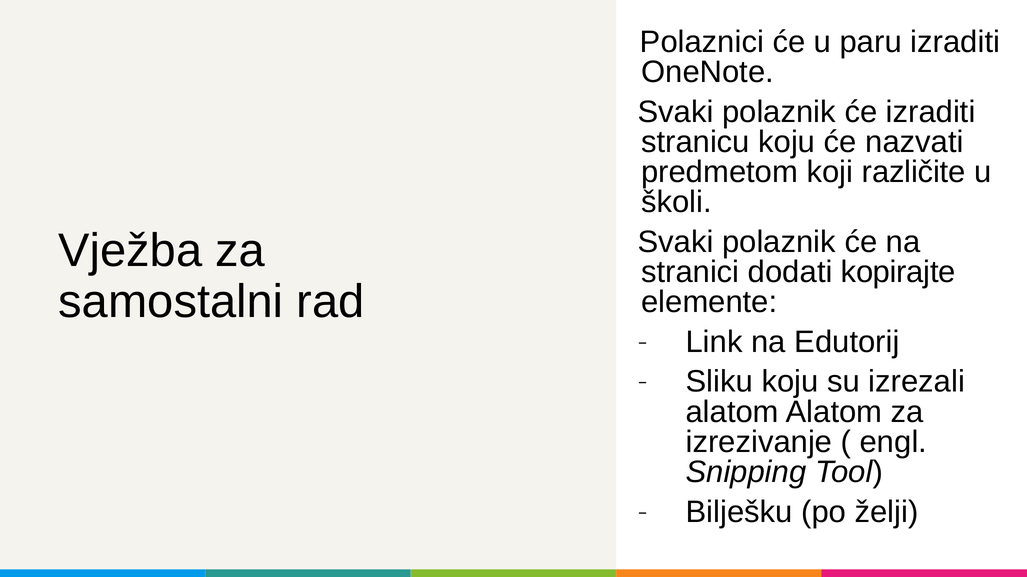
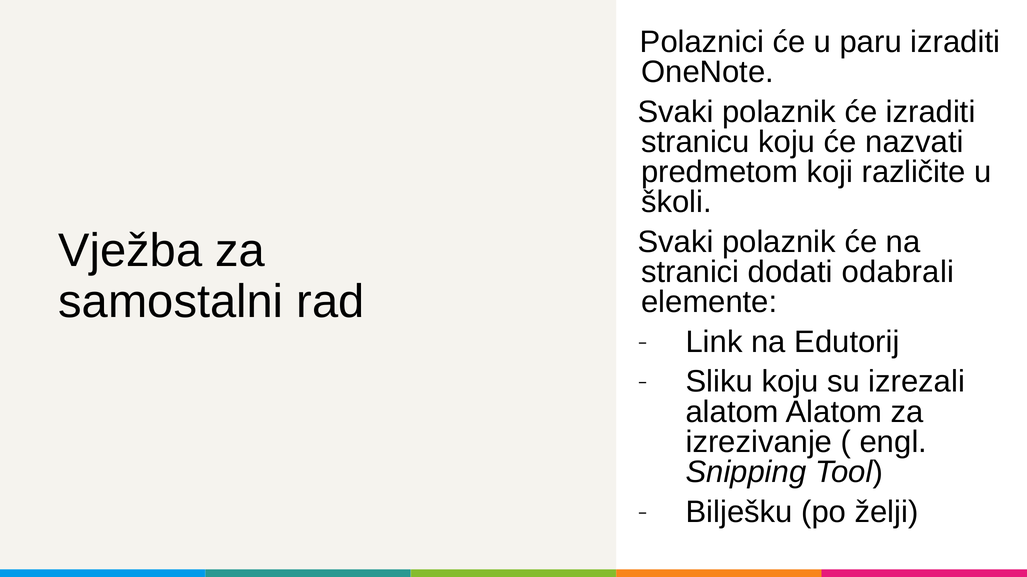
kopirajte: kopirajte -> odabrali (898, 272)
